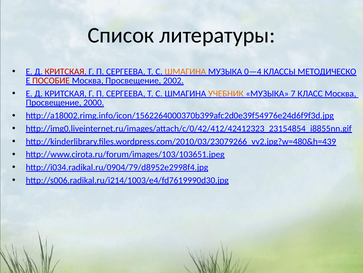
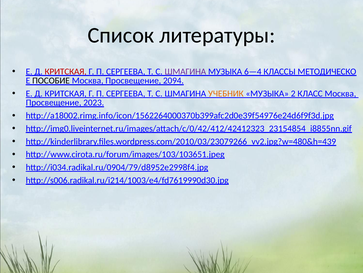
ШМАГИНА colour: orange -> purple (185, 71)
0—4: 0—4 -> 6—4 (253, 71)
ПОСОБИЕ colour: red -> black (51, 80)
2002: 2002 -> 2094 (173, 80)
7: 7 -> 2 (293, 93)
2000: 2000 -> 2023 (94, 102)
